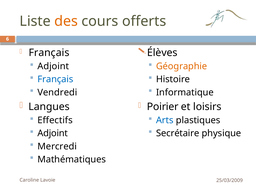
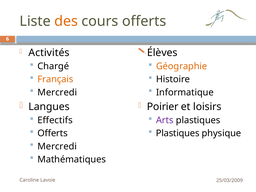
Français: Français -> Activités (49, 53)
Adjoint: Adjoint -> Chargé (53, 66)
Français colour: blue -> orange (55, 79)
Vendredi: Vendredi -> Mercredi (57, 92)
Arts colour: blue -> purple (165, 120)
Adjoint: Adjoint -> Offerts (53, 133)
Secrétaire: Secrétaire -> Plastiques (178, 133)
